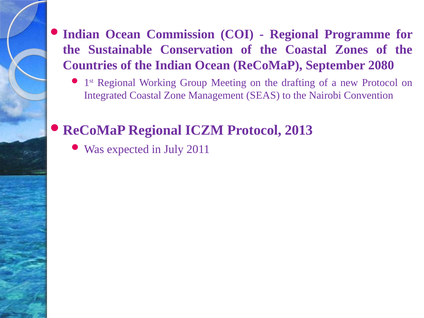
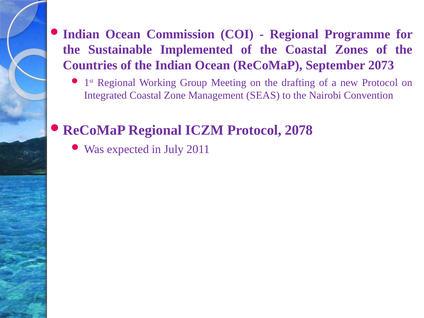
Conservation: Conservation -> Implemented (197, 50)
2080: 2080 -> 2073 (381, 65)
2013: 2013 -> 2078 (299, 130)
